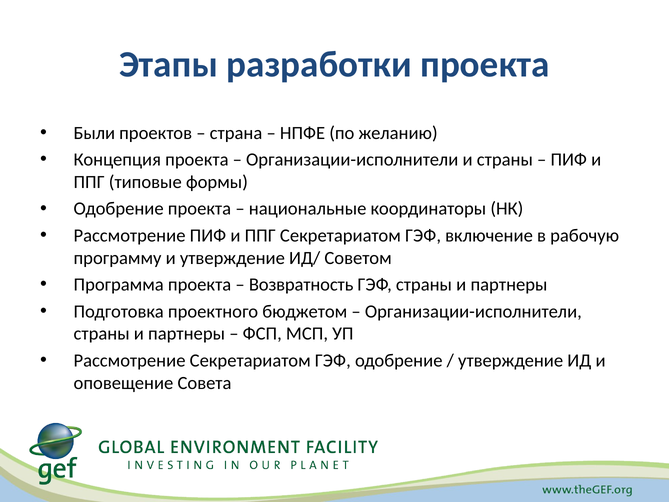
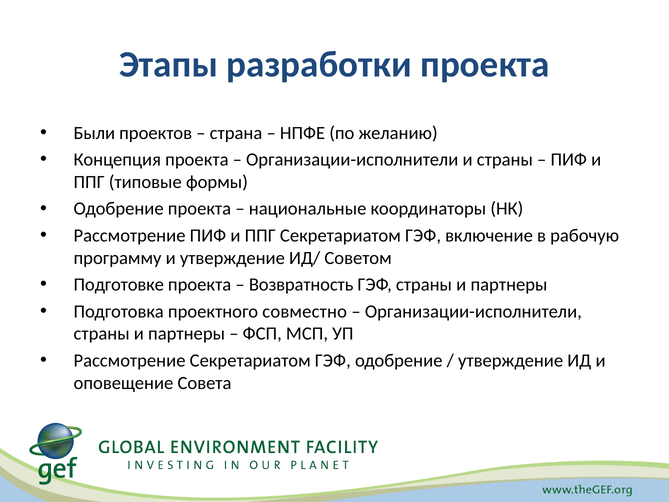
Программа: Программа -> Подготовке (119, 285)
бюджетом: бюджетом -> совместно (305, 311)
